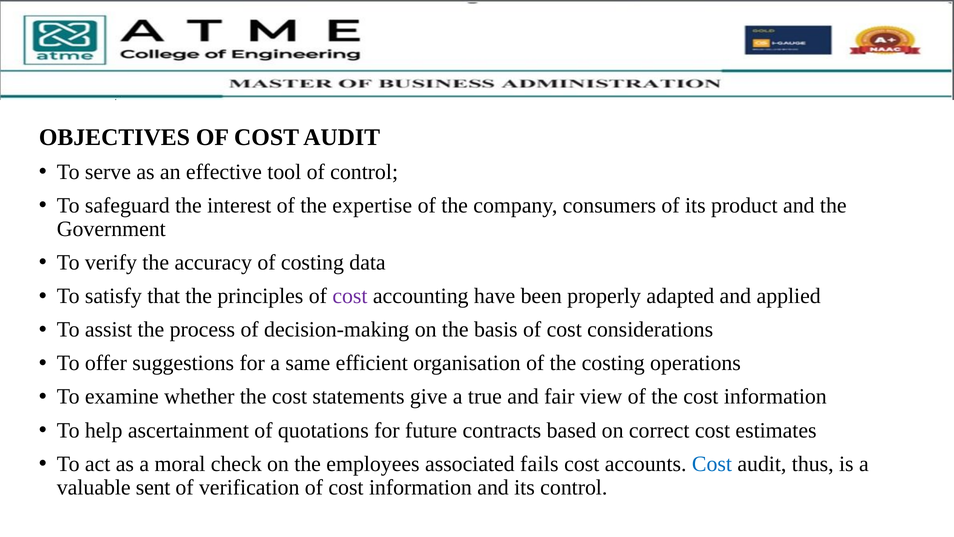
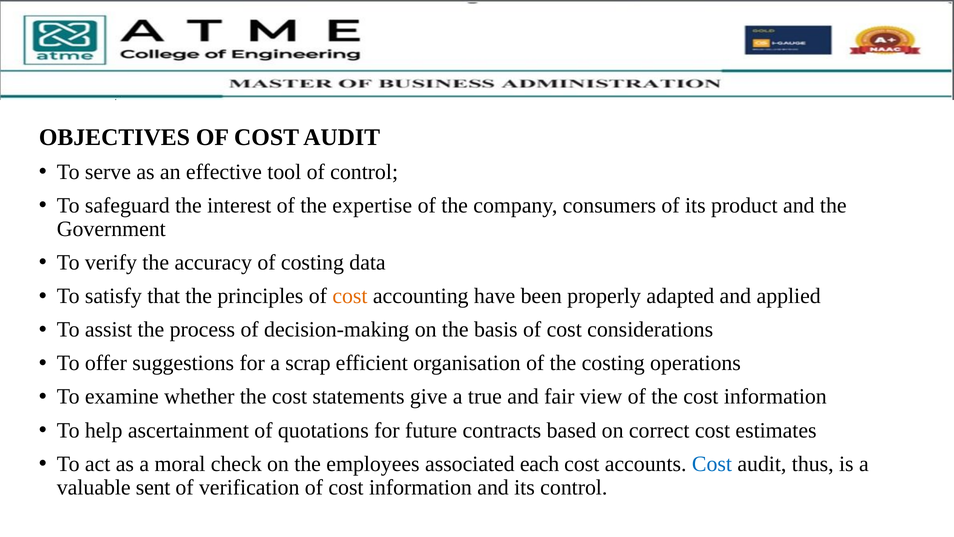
cost colour: purple -> orange (350, 296)
same: same -> scrap (308, 363)
fails: fails -> each (540, 464)
